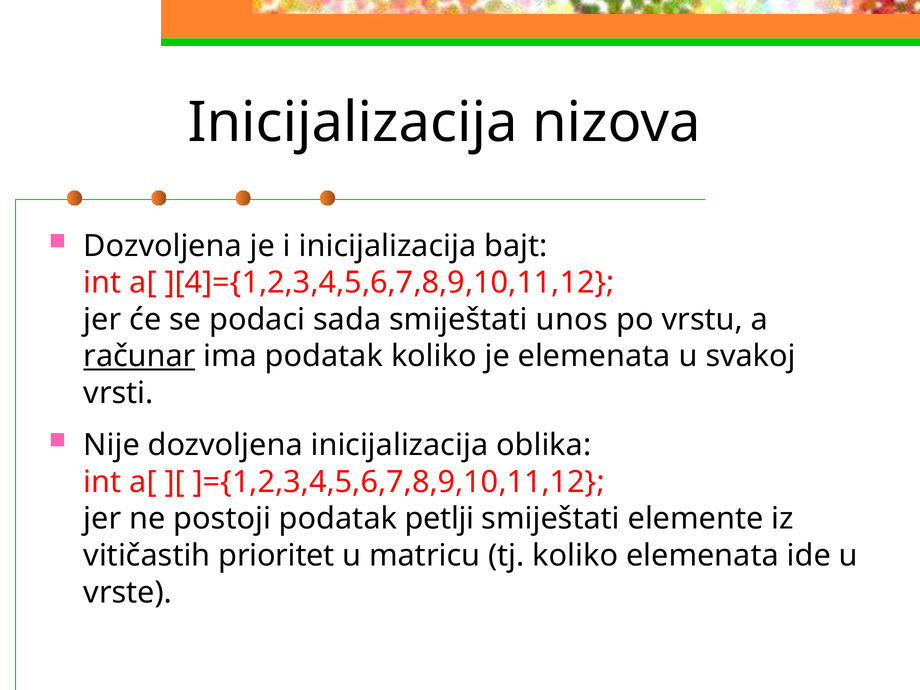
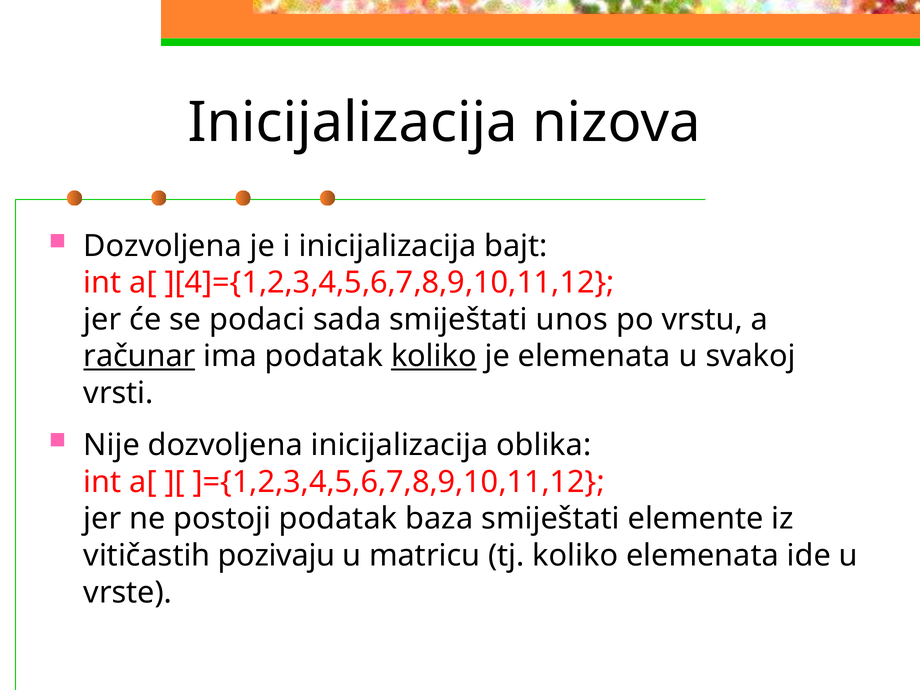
koliko underline: none -> present (434, 356)
petlji: petlji -> baza (439, 519)
prioritet: prioritet -> pozivaju (276, 556)
